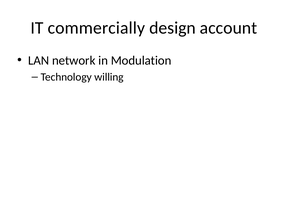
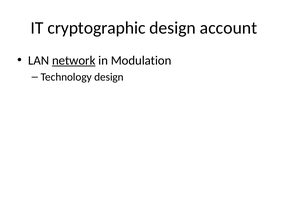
commercially: commercially -> cryptographic (96, 28)
network underline: none -> present (74, 60)
Technology willing: willing -> design (109, 77)
